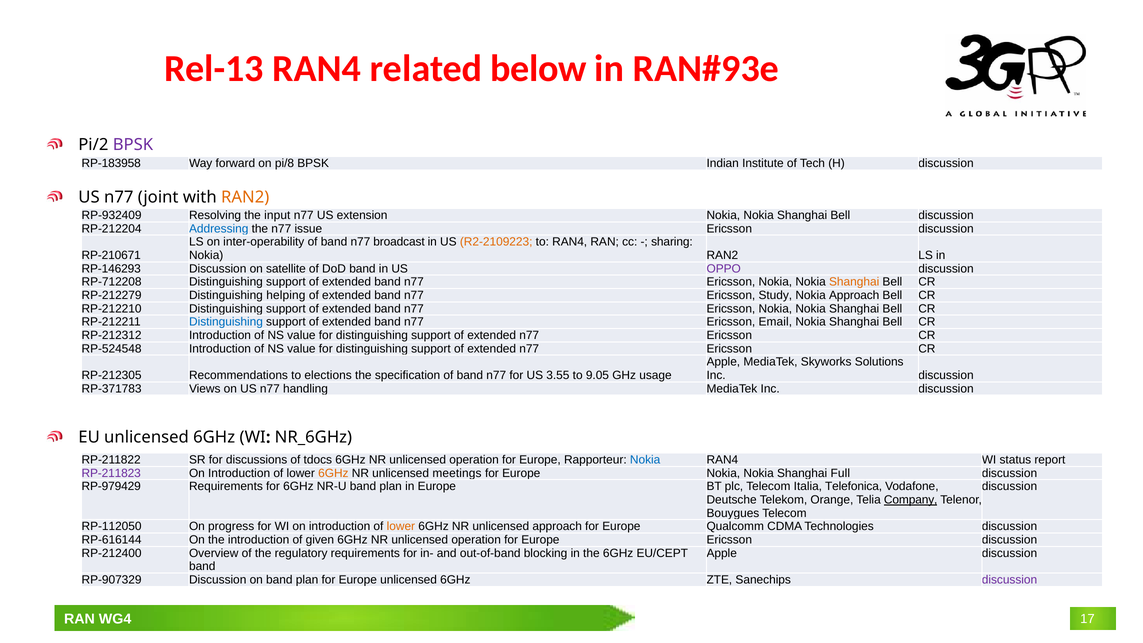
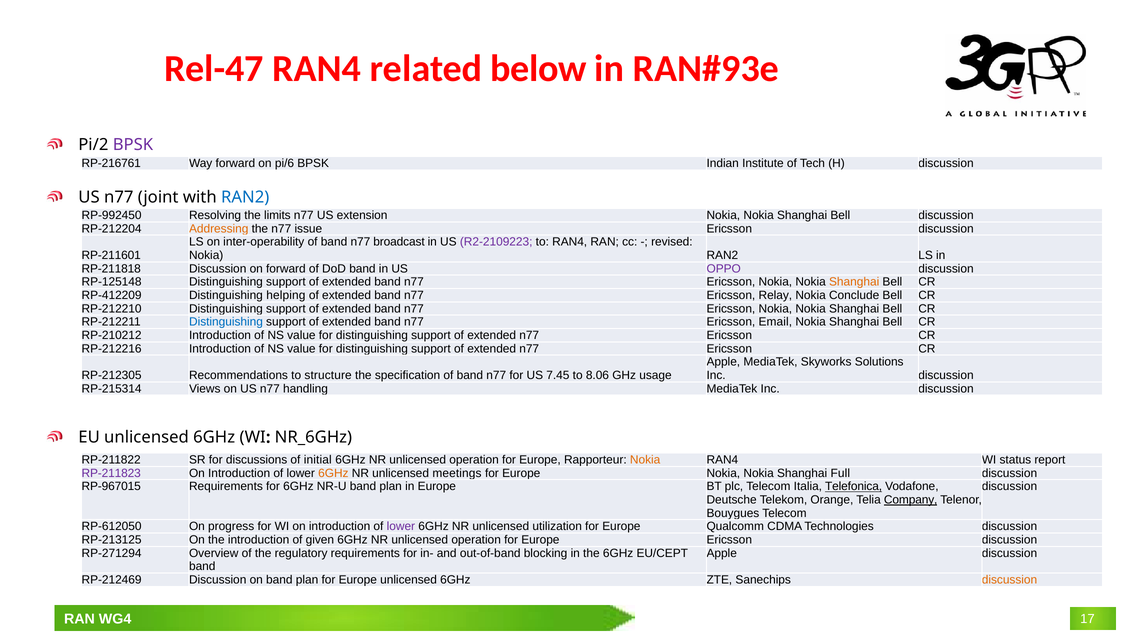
Rel-13: Rel-13 -> Rel-47 (214, 68)
RP-183958: RP-183958 -> RP-216761 (111, 163)
pi/8: pi/8 -> pi/6 (284, 163)
RAN2 colour: orange -> blue (245, 197)
RP-932409: RP-932409 -> RP-992450 (112, 215)
input: input -> limits (277, 215)
Addressing colour: blue -> orange (219, 229)
R2-2109223 colour: orange -> purple (496, 242)
sharing: sharing -> revised (672, 242)
RP-210671: RP-210671 -> RP-211601 (111, 255)
RP-146293: RP-146293 -> RP-211818 (111, 269)
on satellite: satellite -> forward (286, 269)
RP-712208: RP-712208 -> RP-125148 (112, 282)
RP-212279: RP-212279 -> RP-412209 (112, 295)
Study: Study -> Relay (775, 295)
Nokia Approach: Approach -> Conclude (854, 295)
RP-212312: RP-212312 -> RP-210212 (112, 335)
RP-524548: RP-524548 -> RP-212216 (112, 349)
elections: elections -> structure (328, 375)
3.55: 3.55 -> 7.45 (558, 375)
9.05: 9.05 -> 8.06 (597, 375)
RP-371783: RP-371783 -> RP-215314 (112, 389)
tdocs: tdocs -> initial (318, 460)
Nokia colour: blue -> orange (645, 460)
RP-979429: RP-979429 -> RP-967015 (111, 486)
Telefonica underline: none -> present (854, 486)
RP-112050: RP-112050 -> RP-612050 (112, 526)
lower colour: orange -> purple (401, 526)
unlicensed approach: approach -> utilization (557, 526)
RP-616144: RP-616144 -> RP-213125 (112, 540)
RP-212400: RP-212400 -> RP-271294 (112, 553)
RP-907329: RP-907329 -> RP-212469 (112, 580)
discussion colour: purple -> orange (1010, 580)
